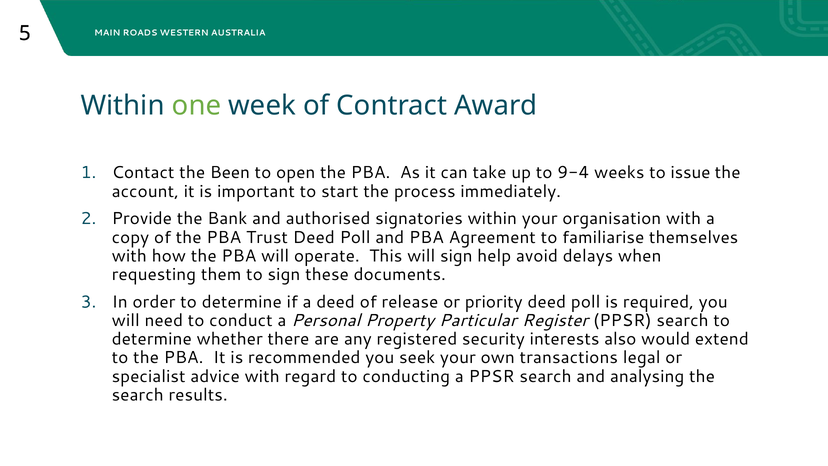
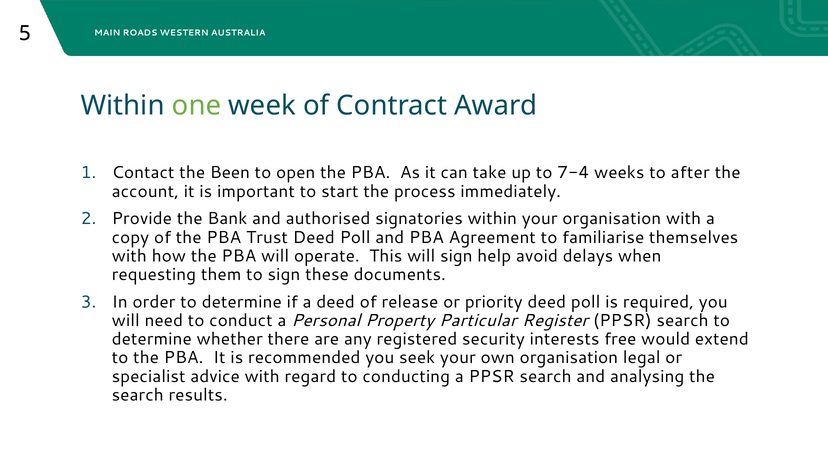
9-4: 9-4 -> 7-4 (573, 173)
issue: issue -> after (690, 173)
also: also -> free (620, 339)
own transactions: transactions -> organisation (569, 358)
